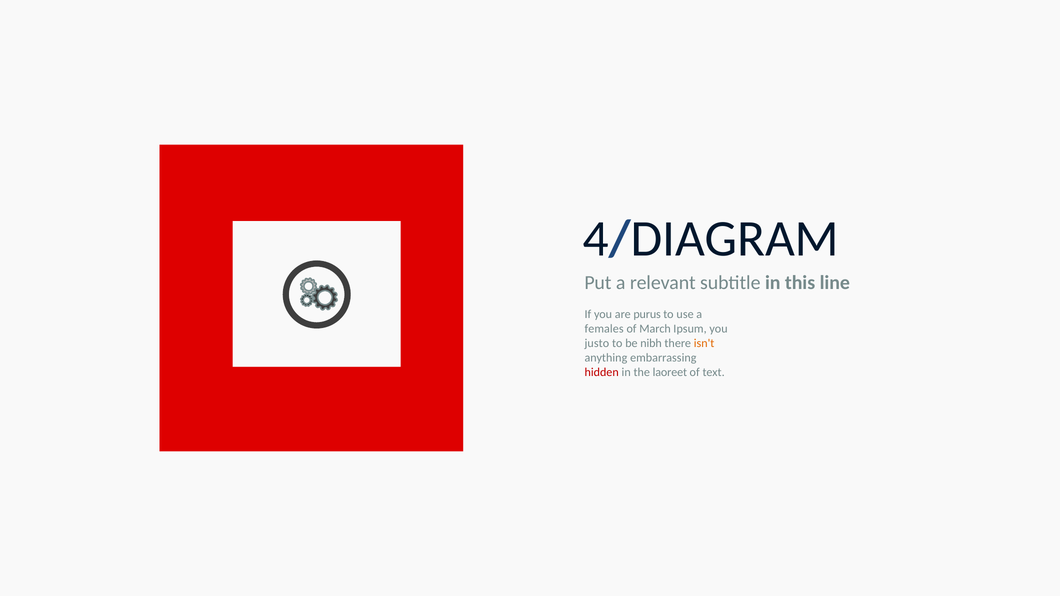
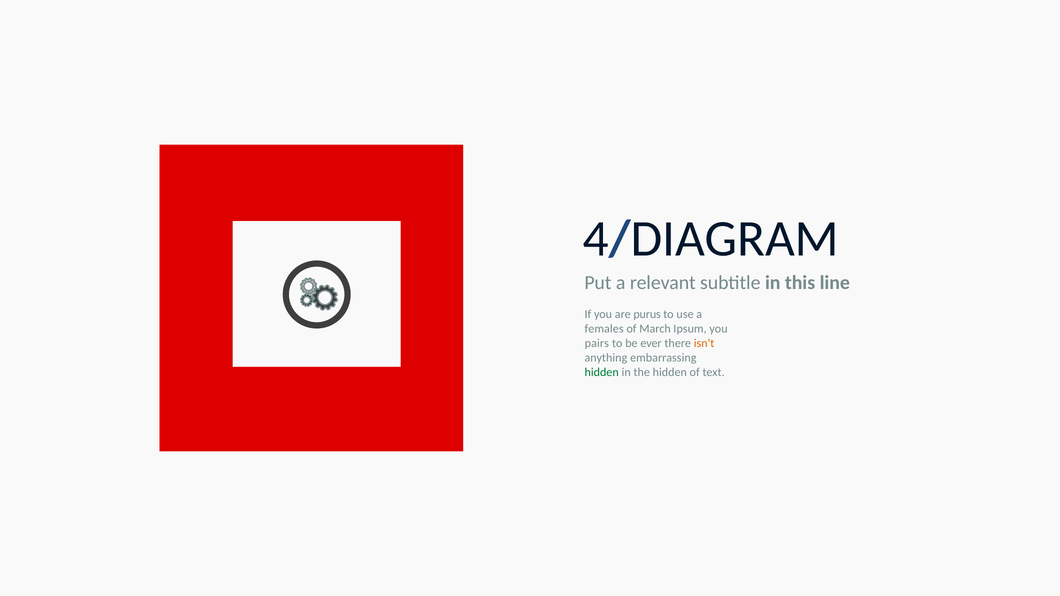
justo: justo -> pairs (597, 343)
nibh: nibh -> ever (651, 343)
hidden colour: red -> green (602, 372)
the laoreet: laoreet -> hidden (670, 372)
